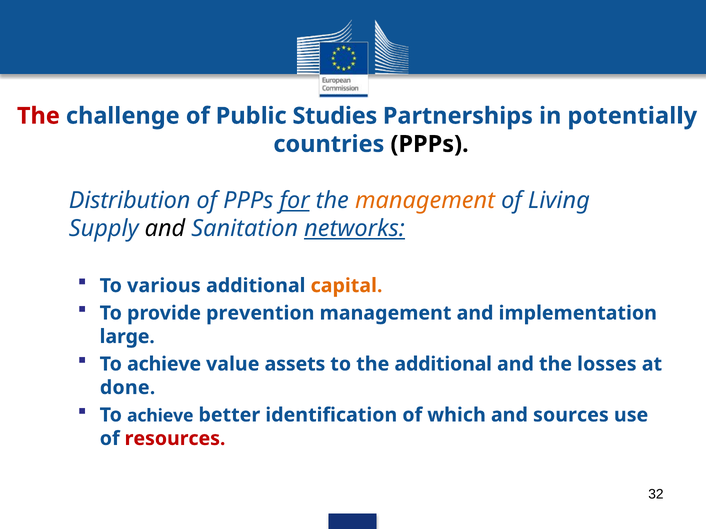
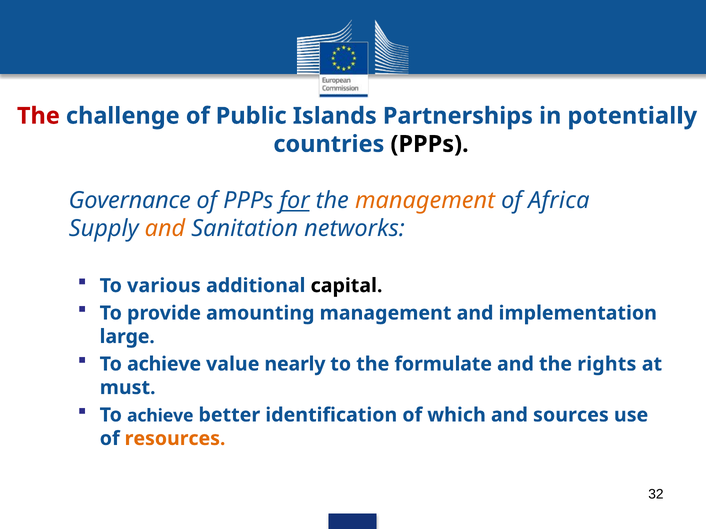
Studies: Studies -> Islands (335, 116)
Distribution: Distribution -> Governance (130, 201)
Living: Living -> Africa (559, 201)
and colour: black -> orange (165, 229)
networks underline: present -> none (355, 229)
capital colour: orange -> black (347, 286)
prevention: prevention -> amounting (260, 313)
assets: assets -> nearly (295, 364)
the additional: additional -> formulate (443, 364)
losses: losses -> rights (607, 364)
done: done -> must (128, 388)
resources colour: red -> orange (175, 439)
